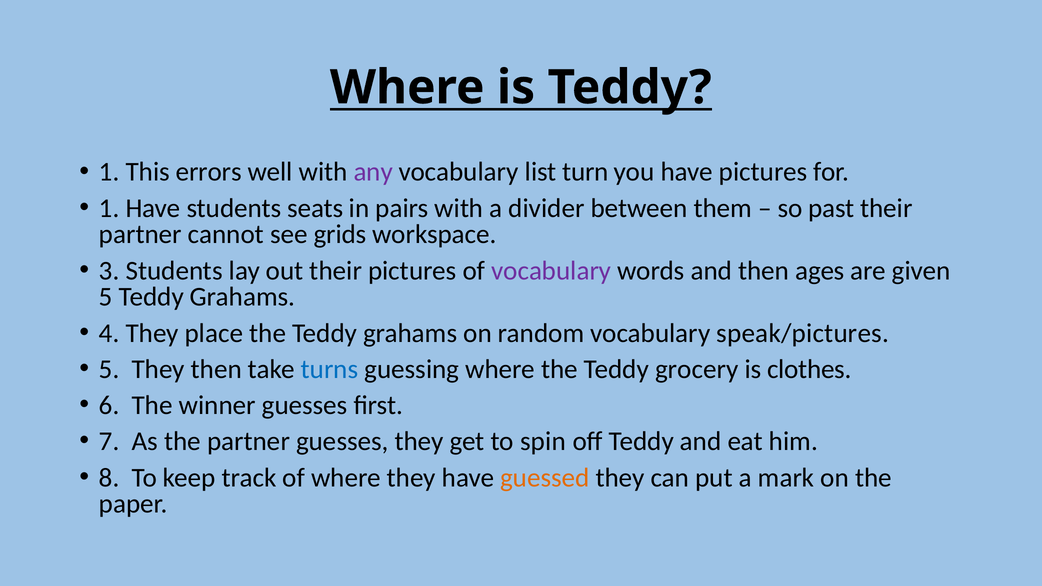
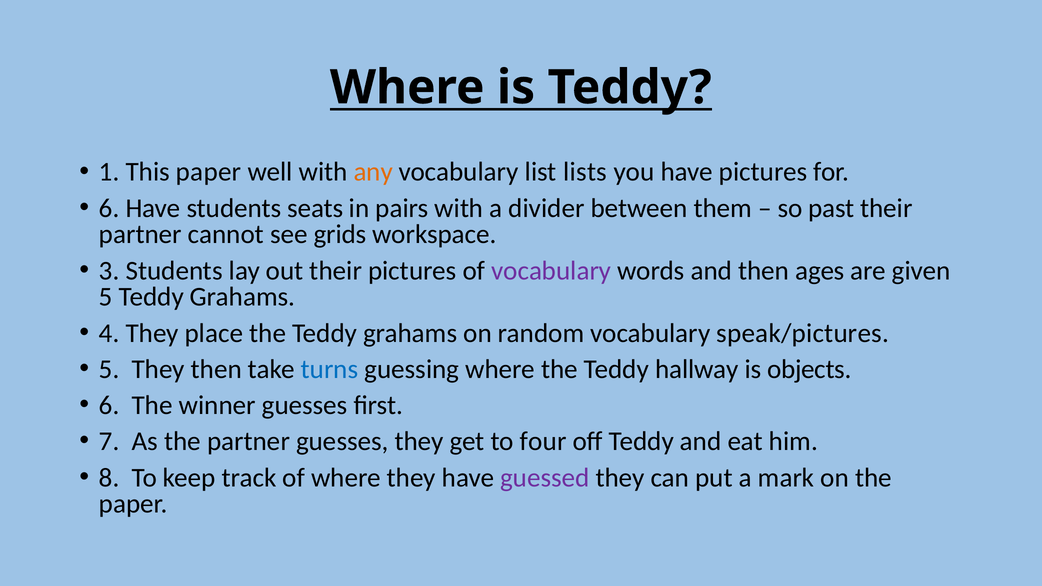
This errors: errors -> paper (209, 172)
any colour: purple -> orange (373, 172)
turn: turn -> lists (585, 172)
1: 1 -> 6 (109, 208)
grocery: grocery -> hallway (697, 369)
clothes: clothes -> objects (809, 369)
spin: spin -> four (543, 442)
guessed colour: orange -> purple (545, 478)
